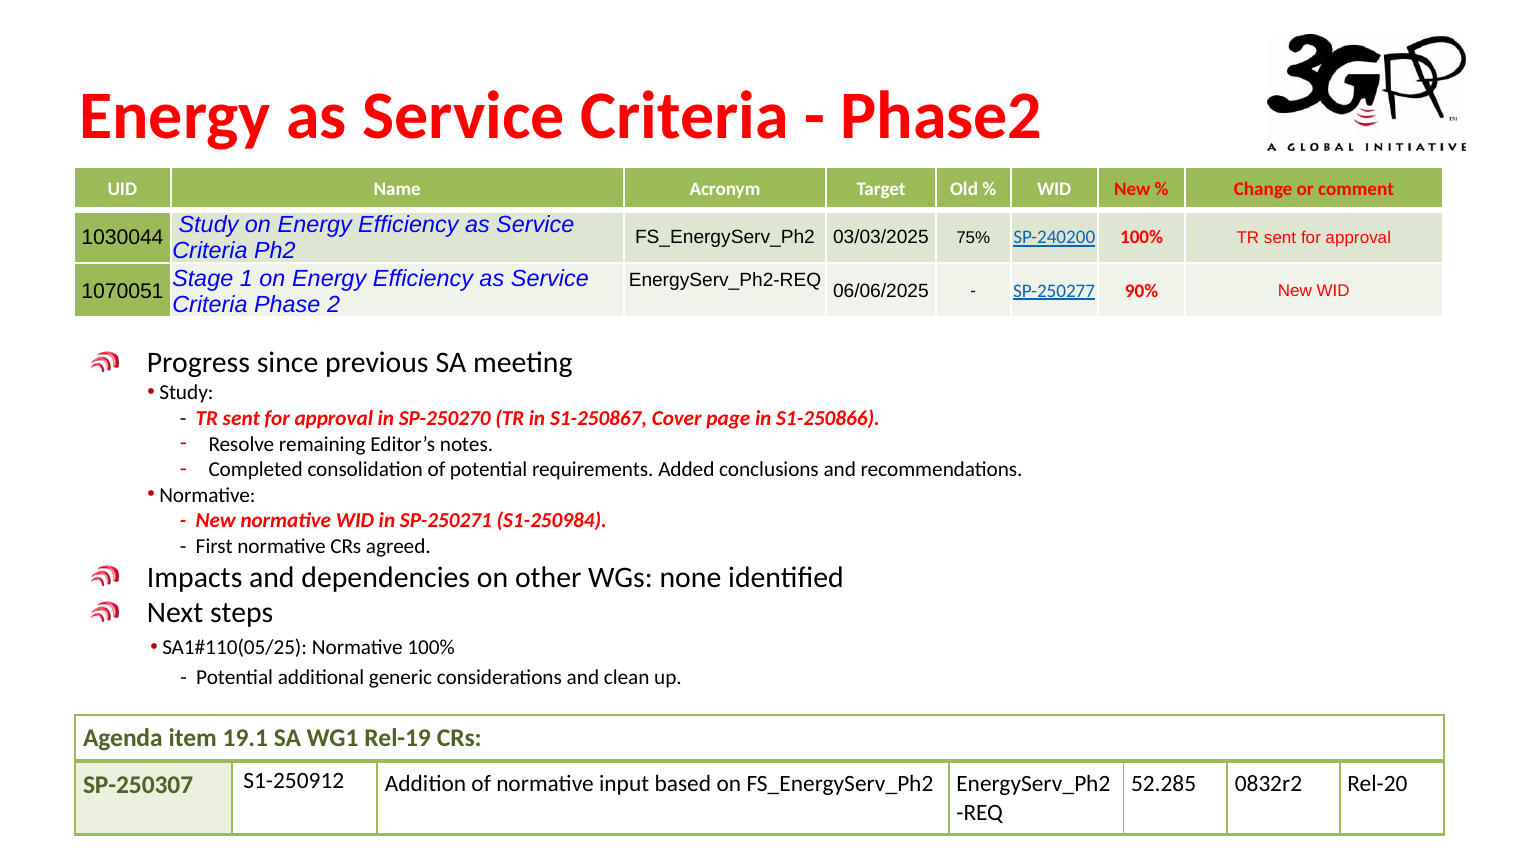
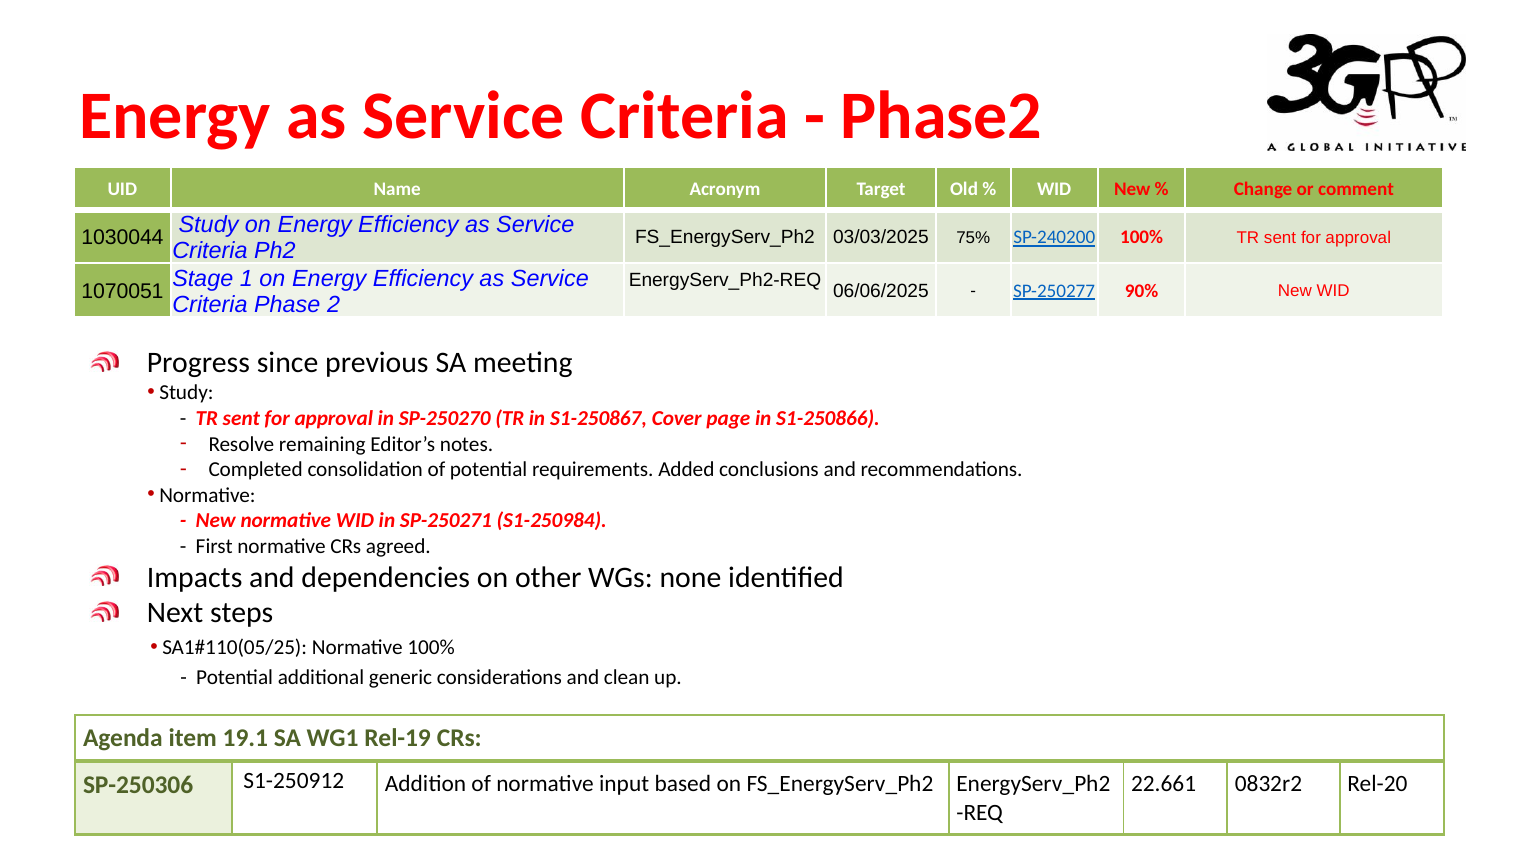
52.285: 52.285 -> 22.661 (1164, 784)
SP-250307: SP-250307 -> SP-250306 (138, 785)
